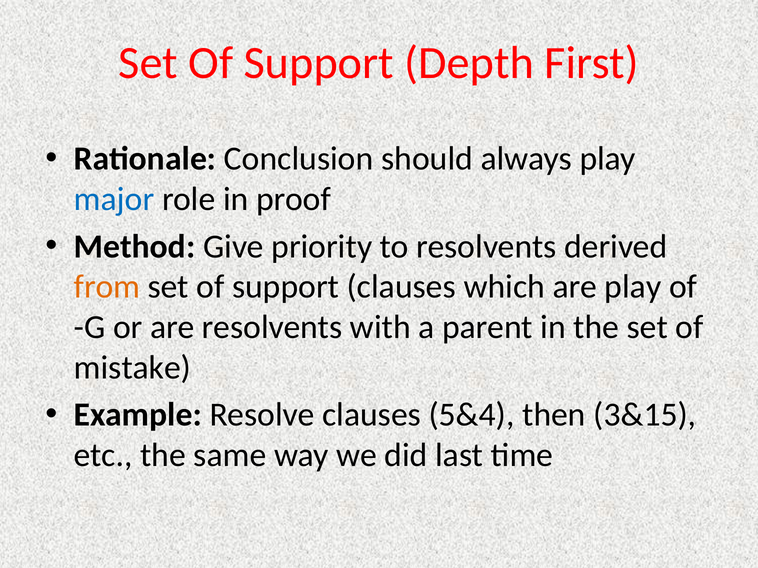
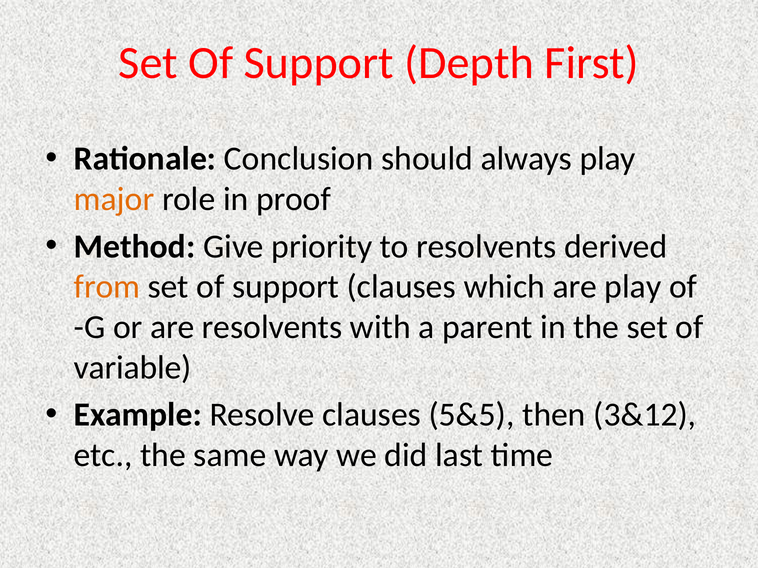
major colour: blue -> orange (114, 199)
mistake: mistake -> variable (133, 368)
5&4: 5&4 -> 5&5 (472, 415)
3&15: 3&15 -> 3&12 (645, 415)
